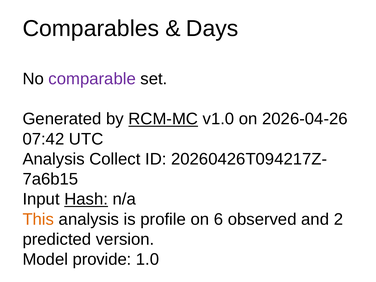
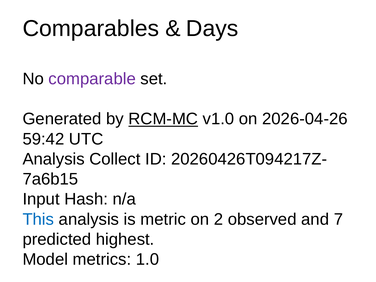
07:42: 07:42 -> 59:42 (43, 139)
Hash underline: present -> none (86, 199)
This colour: orange -> blue (38, 219)
profile: profile -> metric (163, 219)
6: 6 -> 2 (219, 219)
2: 2 -> 7 (338, 219)
version: version -> highest (125, 239)
provide: provide -> metrics (102, 259)
